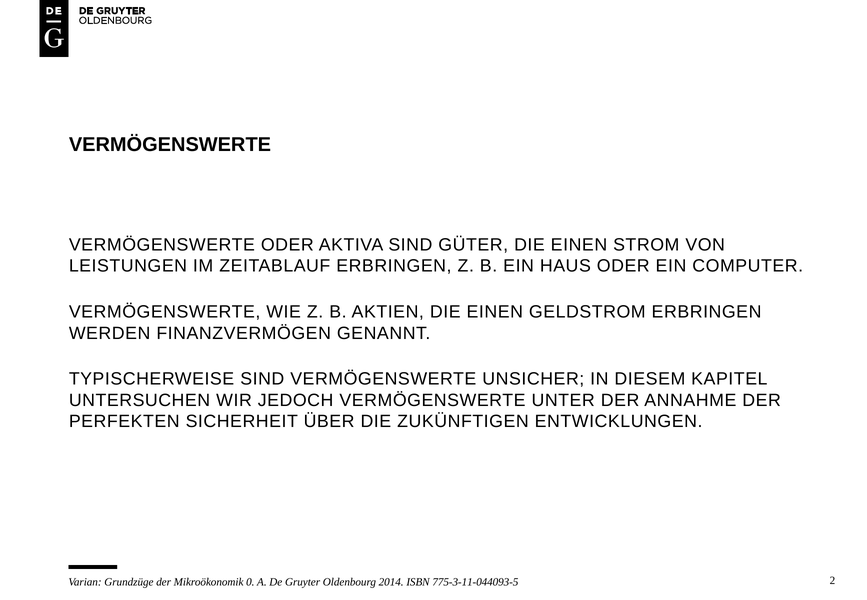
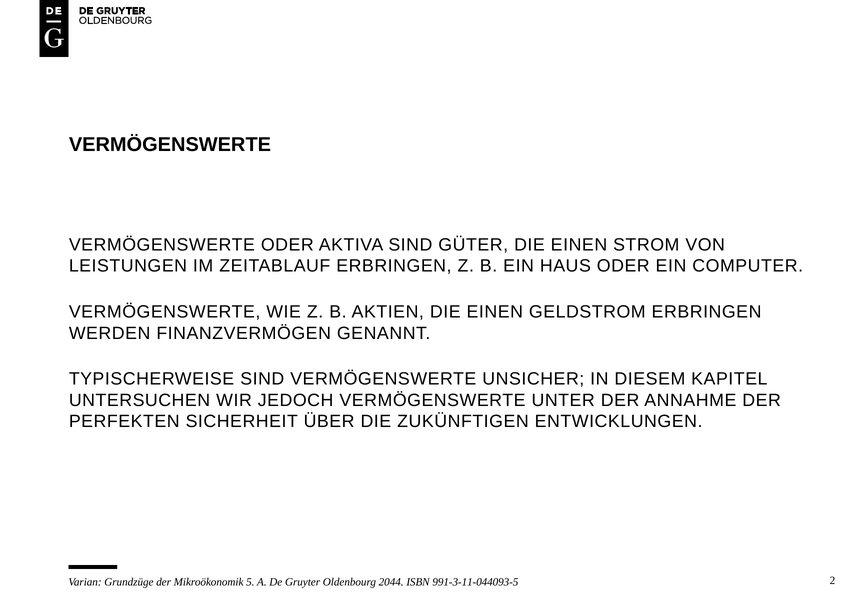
0: 0 -> 5 (250, 582)
2014: 2014 -> 2044 (391, 582)
775-3-11-044093-5: 775-3-11-044093-5 -> 991-3-11-044093-5 (475, 582)
